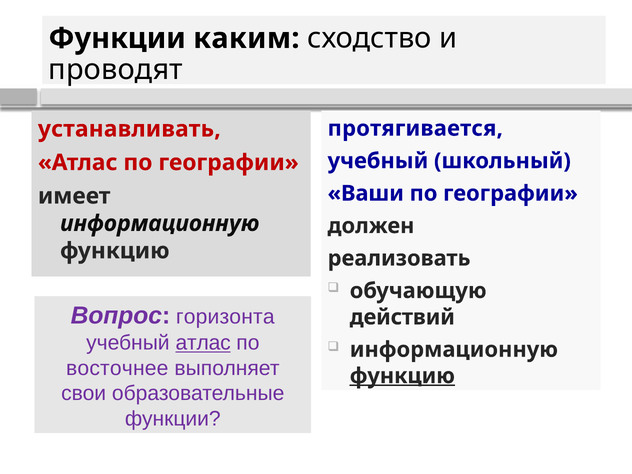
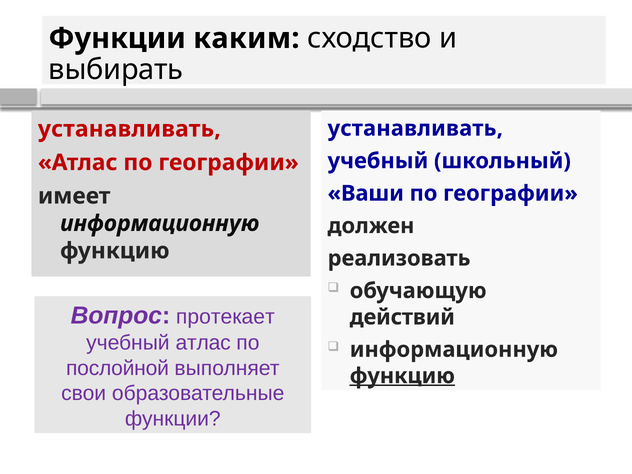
проводят: проводят -> выбирать (116, 70)
протягивается: протягивается -> устанавливать (415, 128)
горизонта: горизонта -> протекает (225, 317)
атлас underline: present -> none (203, 343)
восточнее: восточнее -> послойной (117, 368)
